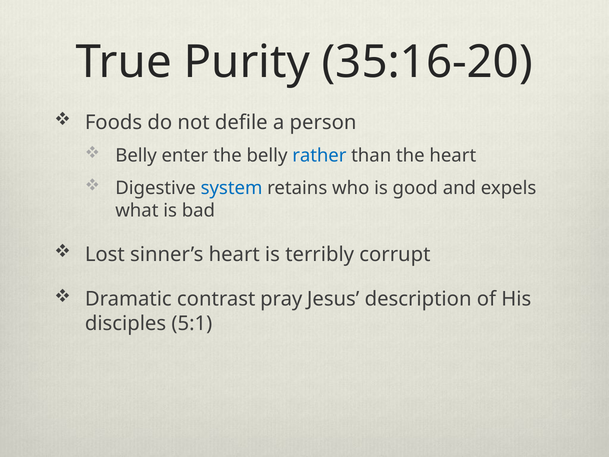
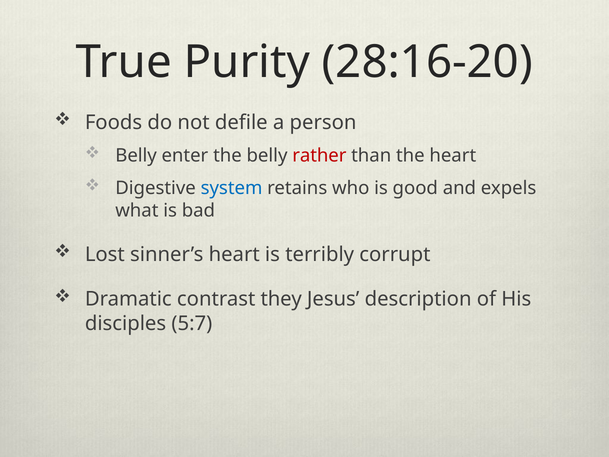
35:16-20: 35:16-20 -> 28:16-20 (427, 62)
rather colour: blue -> red (319, 156)
pray: pray -> they (281, 299)
5:1: 5:1 -> 5:7 (192, 323)
